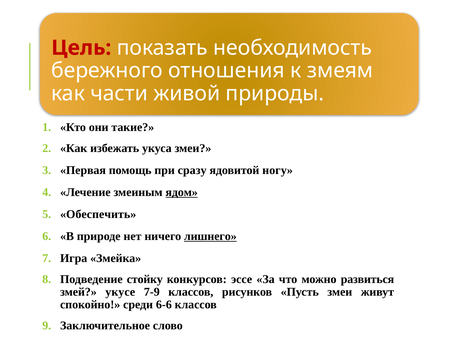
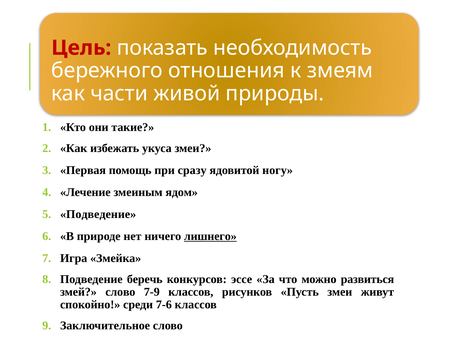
ядом underline: present -> none (182, 192)
Обеспечить: Обеспечить -> Подведение (98, 214)
стойку: стойку -> беречь (145, 279)
змей укусе: укусе -> слово (120, 292)
6-6: 6-6 -> 7-6 (164, 305)
